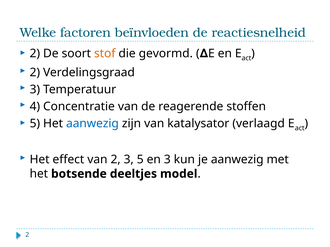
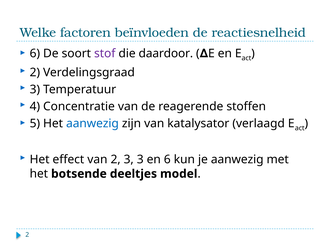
2: 2 -> 6 (35, 54)
stof colour: orange -> purple (105, 54)
gevormd: gevormd -> daardoor (166, 54)
3 5: 5 -> 3 (140, 160)
en 3: 3 -> 6 (167, 160)
